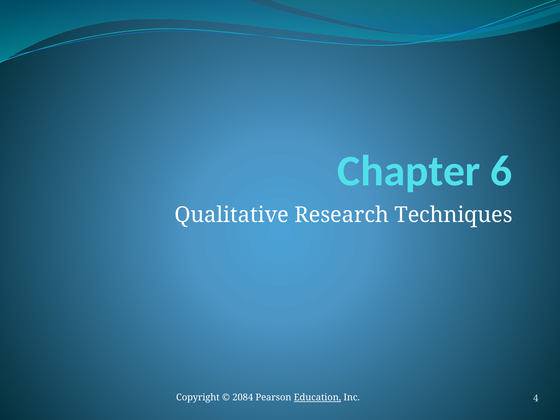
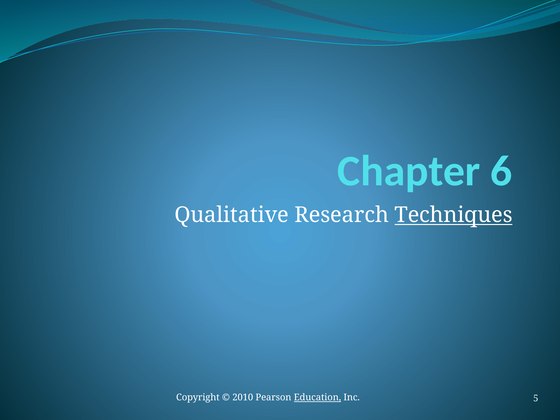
Techniques underline: none -> present (454, 215)
2084: 2084 -> 2010 (243, 398)
4: 4 -> 5 (536, 399)
